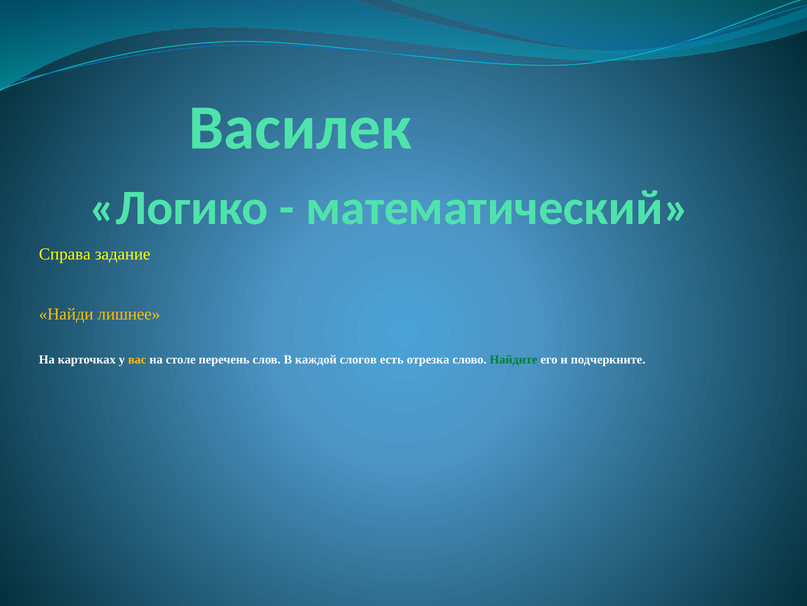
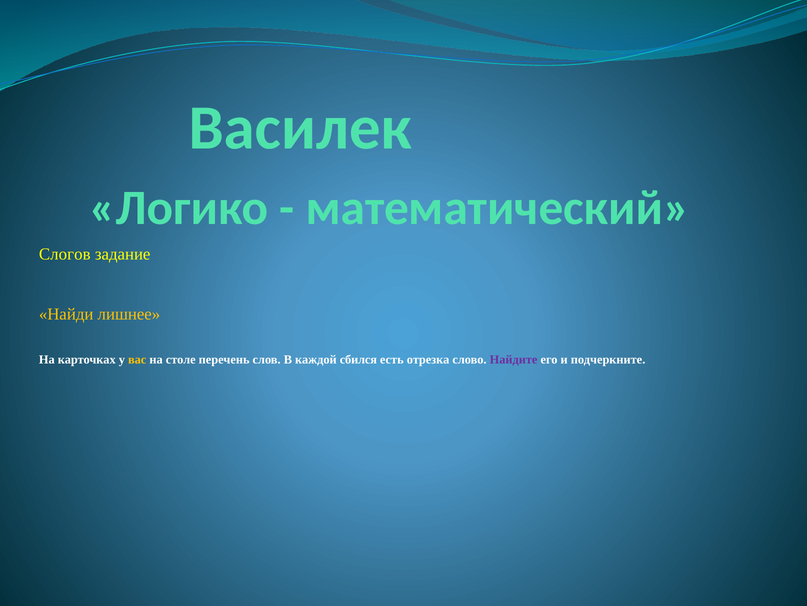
Справа: Справа -> Слогов (65, 254)
слогов: слогов -> сбился (358, 359)
Найдите colour: green -> purple (514, 359)
